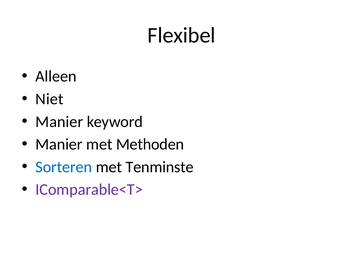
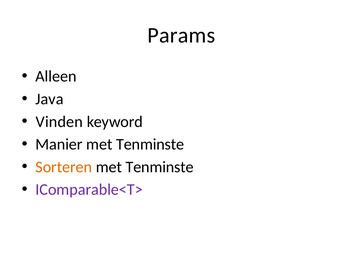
Flexibel: Flexibel -> Params (181, 35)
Niet: Niet -> Java (50, 99)
Manier: Manier -> Vinden (59, 121)
Methoden: Methoden -> Tenminste (150, 144)
Sorteren colour: blue -> orange (64, 167)
